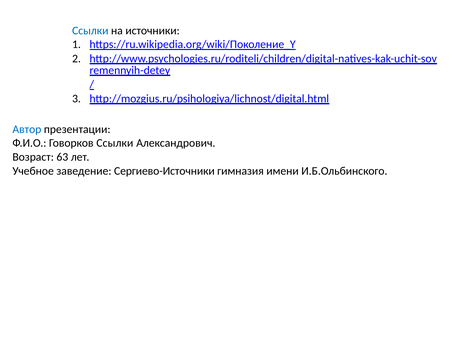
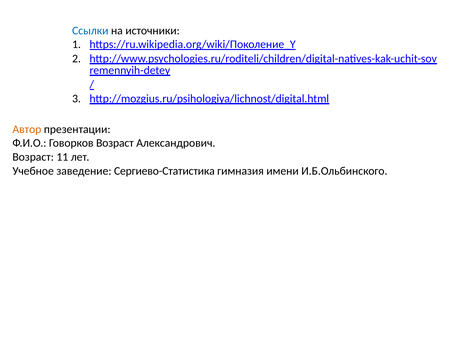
Автор colour: blue -> orange (27, 129)
Говорков Ссылки: Ссылки -> Возраст (115, 143)
63: 63 -> 11 (62, 157)
Сергиево-Источники: Сергиево-Источники -> Сергиево-Статистика (164, 171)
